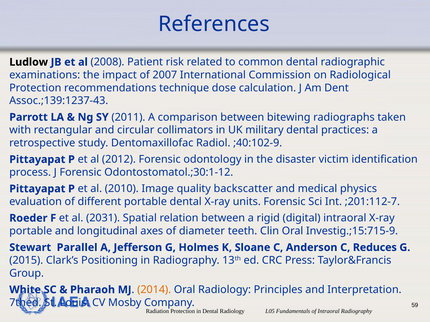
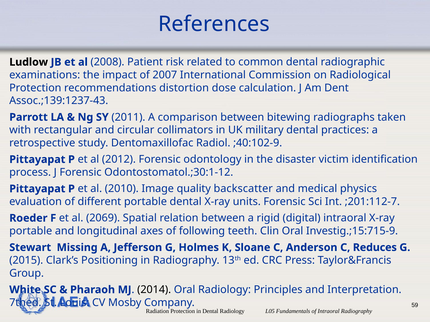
technique: technique -> distortion (184, 88)
2031: 2031 -> 2069 (103, 218)
diameter: diameter -> following (202, 231)
Parallel: Parallel -> Missing (77, 248)
2014 colour: orange -> black (154, 290)
